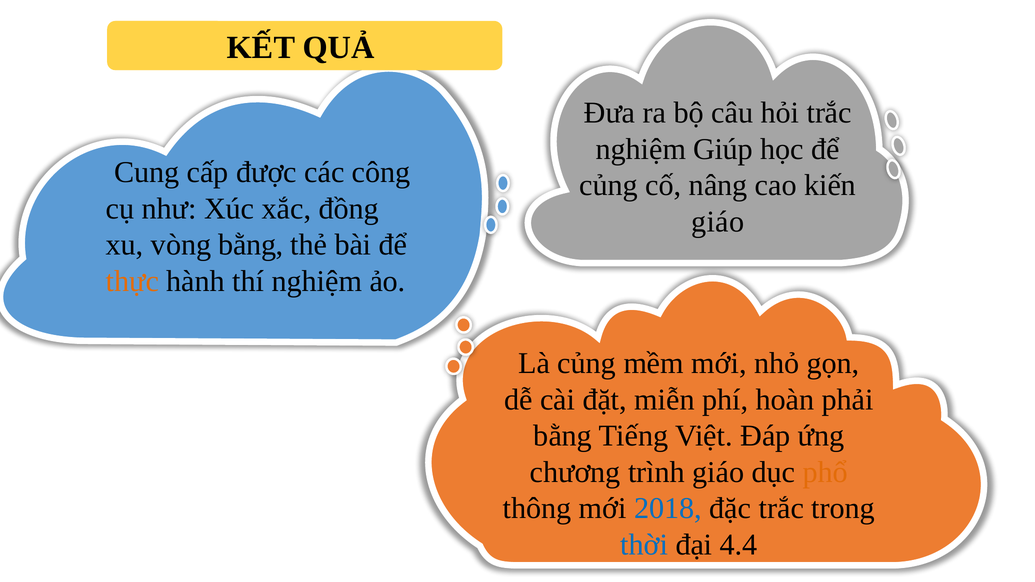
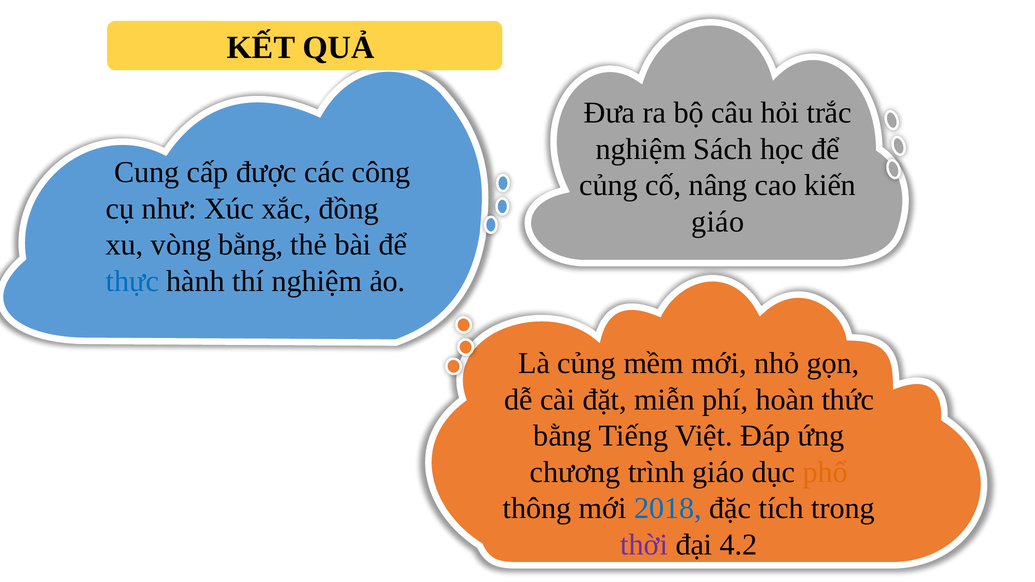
Giúp: Giúp -> Sách (723, 149)
thực colour: orange -> blue (132, 281)
phải: phải -> thức (848, 400)
đặc trắc: trắc -> tích (781, 509)
thời colour: blue -> purple (644, 545)
4.4: 4.4 -> 4.2 (739, 545)
